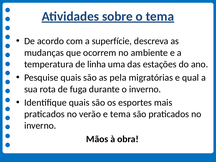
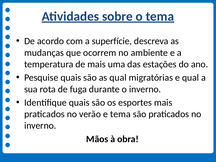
de linha: linha -> mais (97, 64)
as pela: pela -> qual (118, 78)
